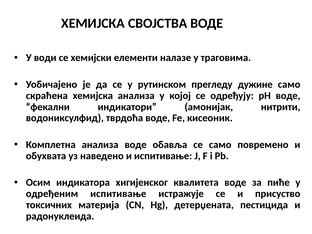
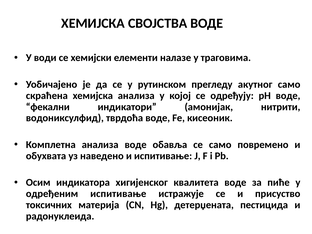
дужине: дужине -> акутног (255, 84)
